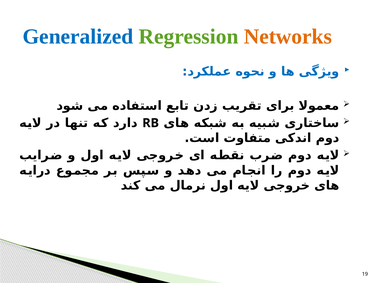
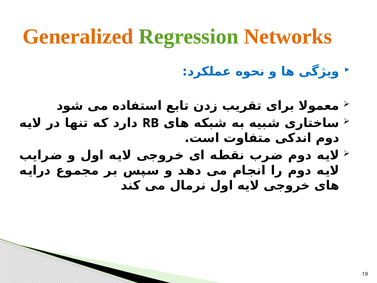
Generalized colour: blue -> orange (78, 36)
